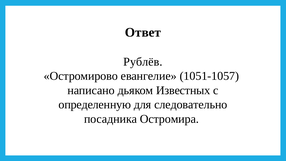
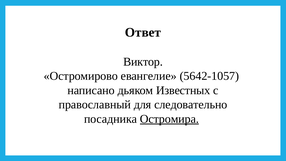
Рублёв: Рублёв -> Виктор (143, 62)
1051-1057: 1051-1057 -> 5642-1057 (209, 76)
определенную: определенную -> православный (95, 105)
Остромира underline: none -> present (169, 119)
